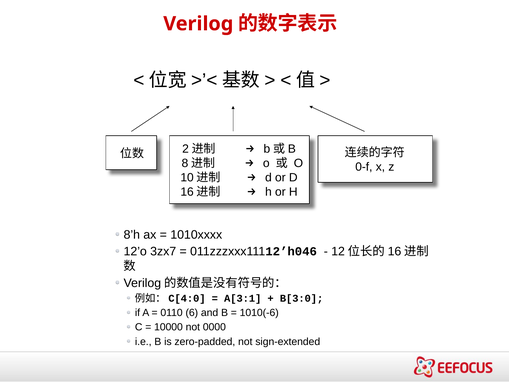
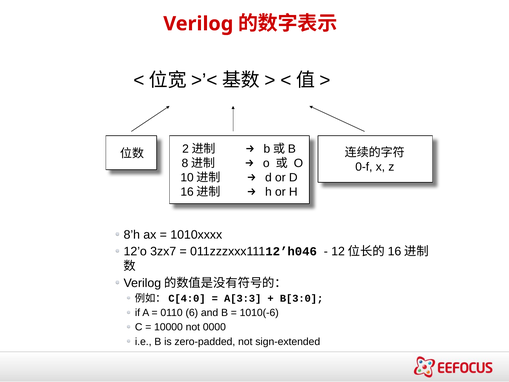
A[3:1: A[3:1 -> A[3:3 (243, 298)
